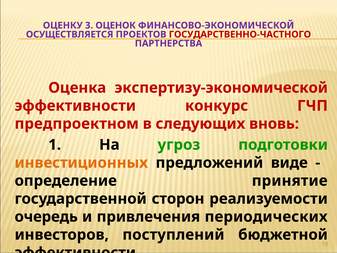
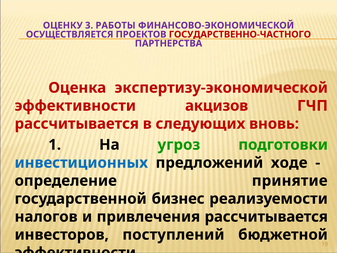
ОЦЕНОК: ОЦЕНОК -> РАБОТЫ (116, 25)
конкурс: конкурс -> акцизов (217, 106)
предпроектном: предпроектном -> рассчитывается (77, 124)
инвестиционных colour: orange -> blue (81, 163)
виде: виде -> ходе (289, 163)
сторон: сторон -> бизнес (178, 199)
очередь: очередь -> налогов (46, 217)
привлечения периодических: периодических -> рассчитывается (266, 217)
